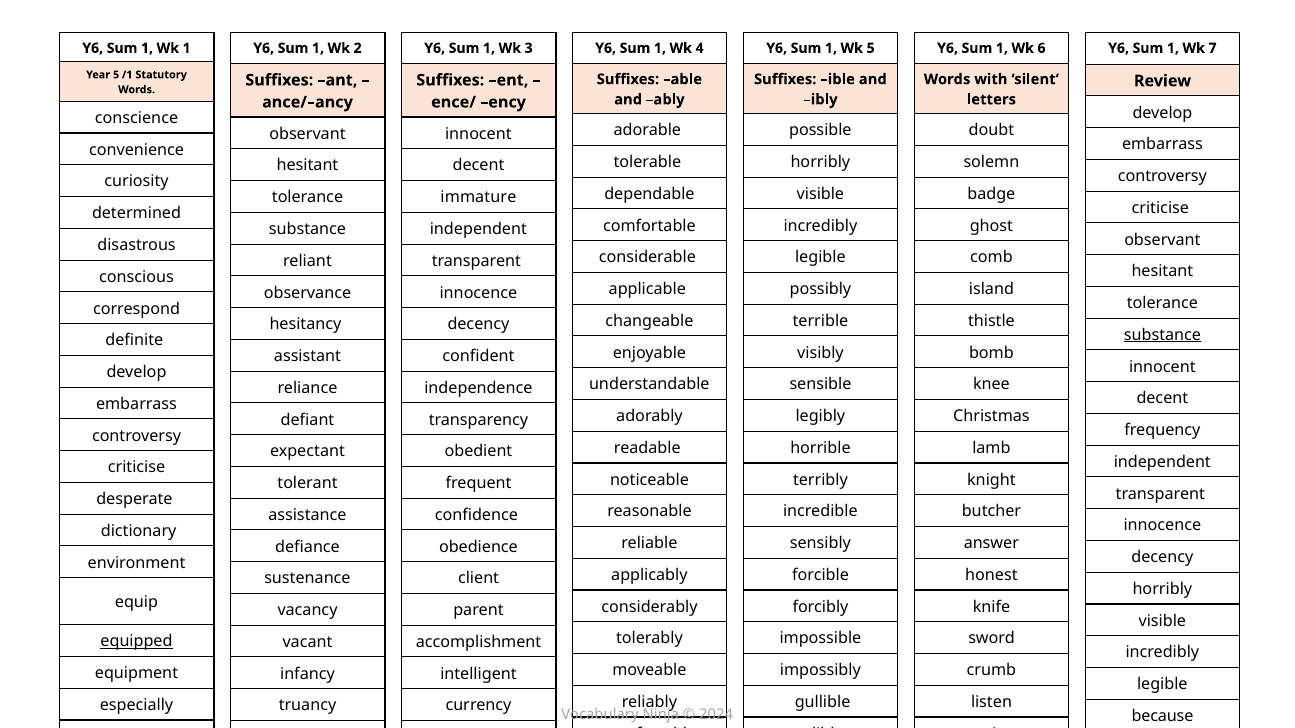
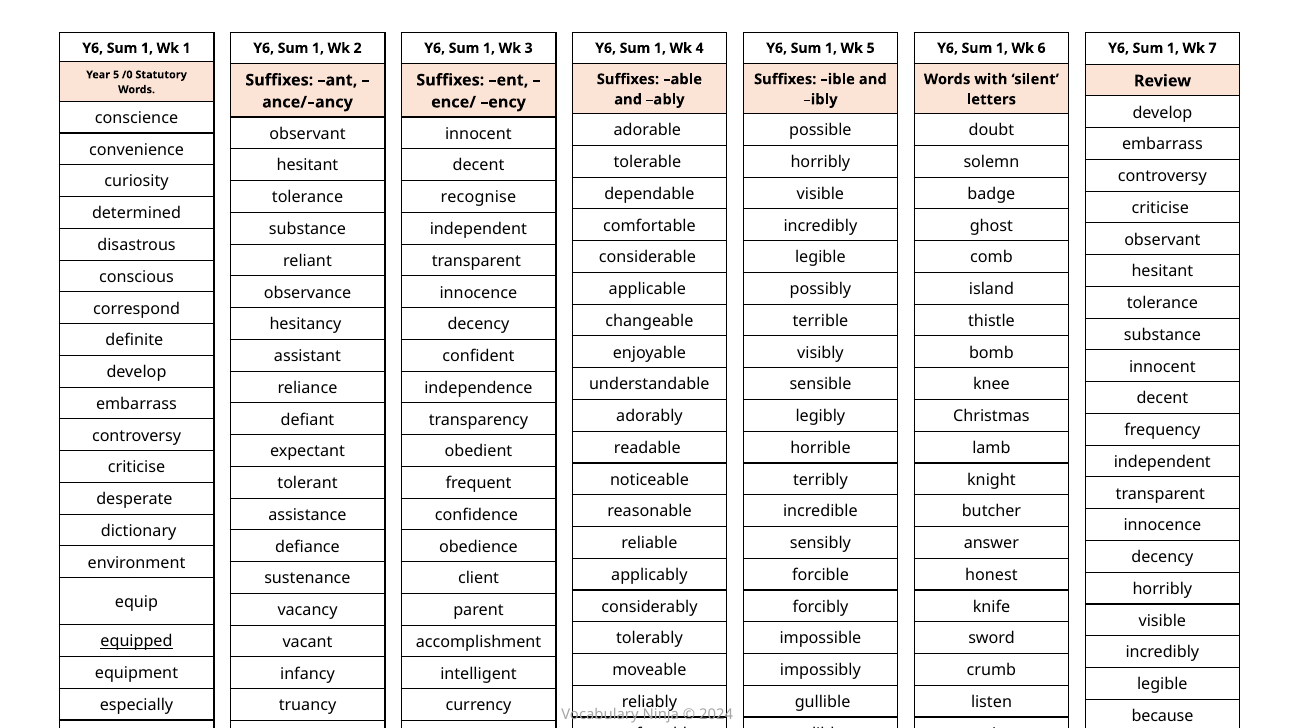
/1: /1 -> /0 (127, 75)
immature: immature -> recognise (478, 198)
substance underline: present -> none (1162, 335)
